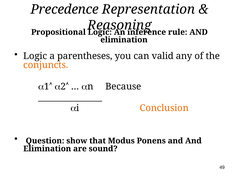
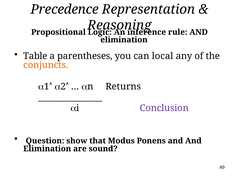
Logic: Logic -> Table (35, 56)
valid: valid -> local (163, 56)
Because: Because -> Returns (123, 87)
Conclusion colour: orange -> purple (164, 108)
